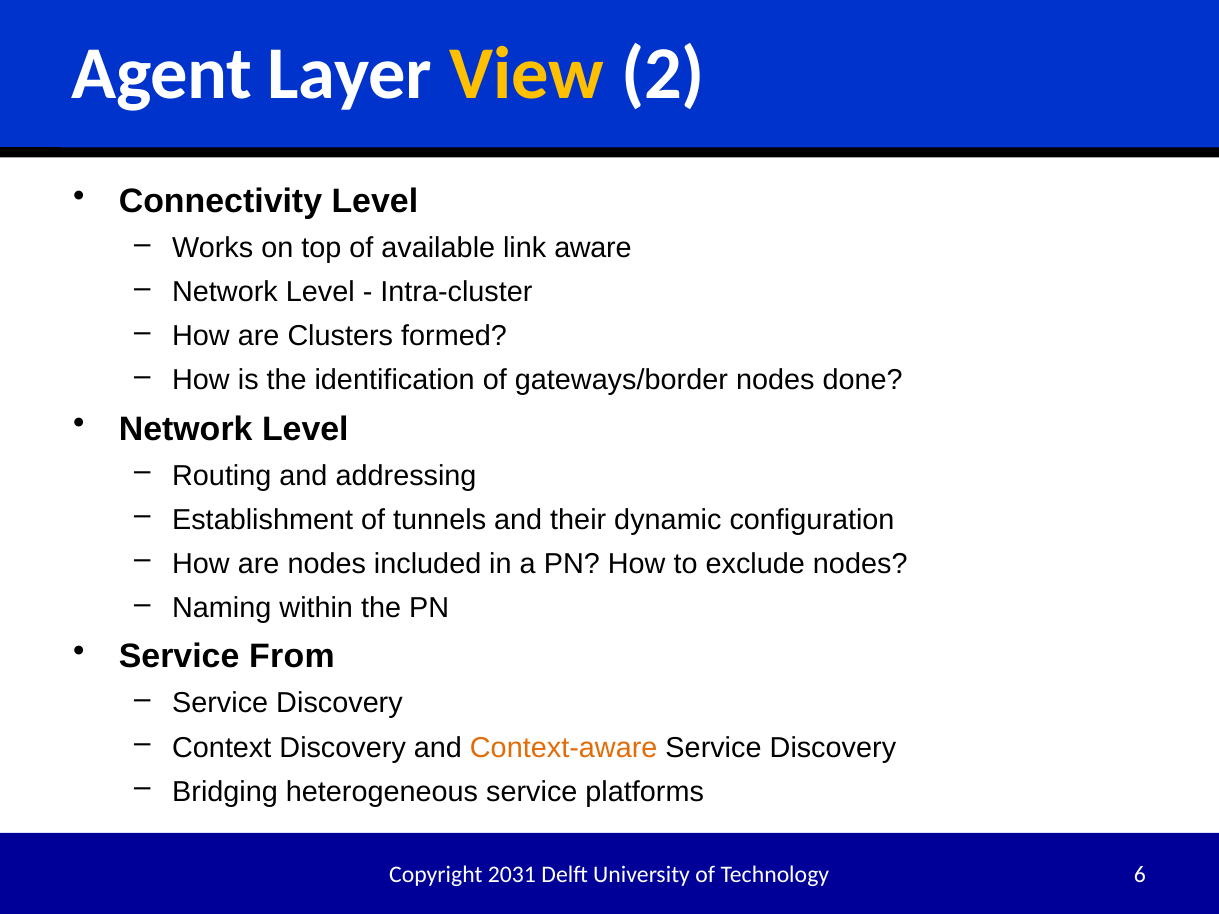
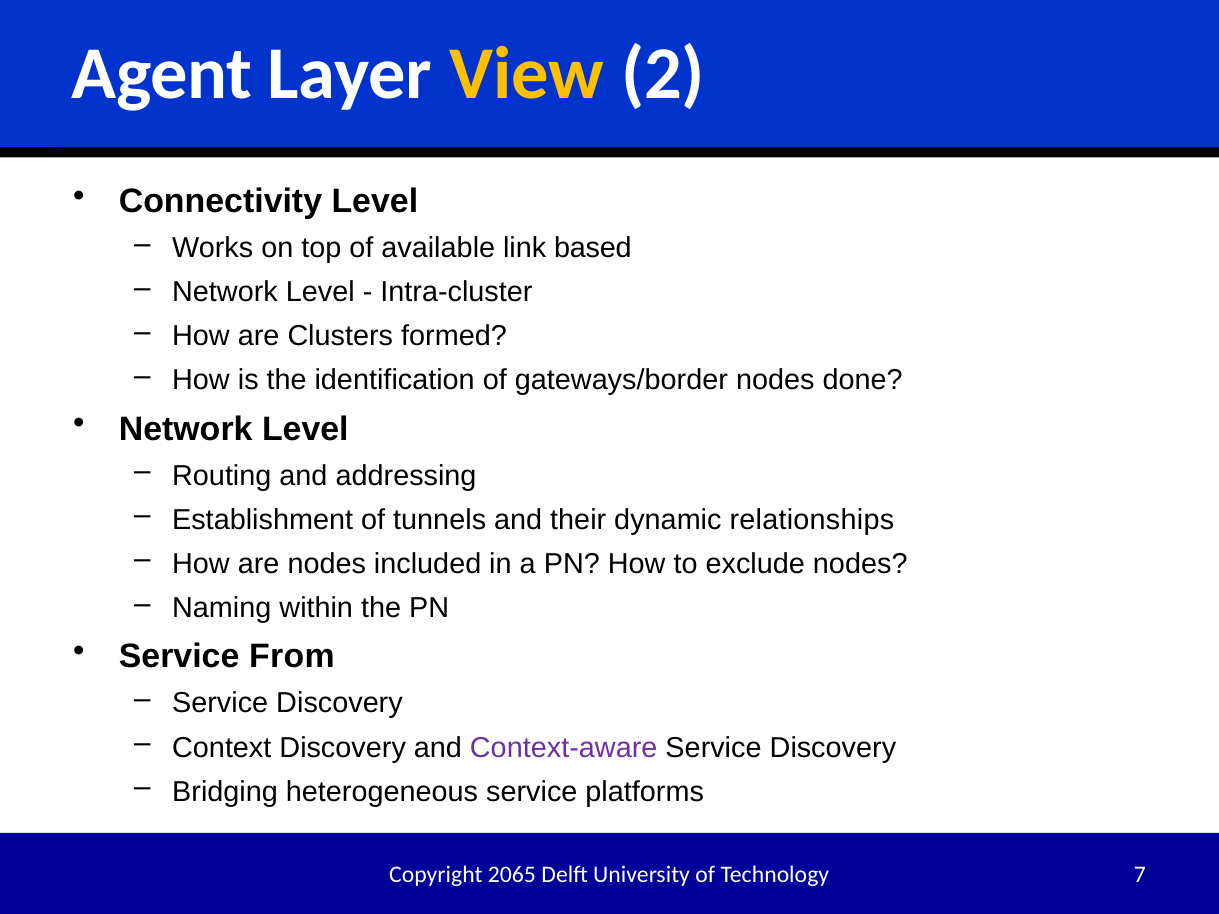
aware: aware -> based (593, 248)
configuration: configuration -> relationships (812, 520)
Context-aware colour: orange -> purple (564, 748)
2031: 2031 -> 2065 (512, 875)
6: 6 -> 7 (1140, 875)
